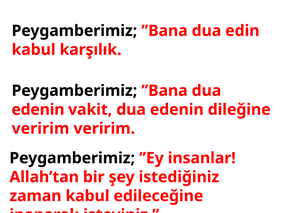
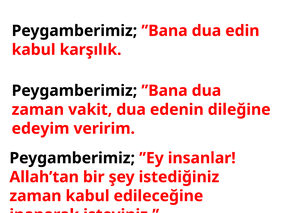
edenin: edenin -> zaman (38, 109)
veririm: veririm -> edeyim (41, 128)
